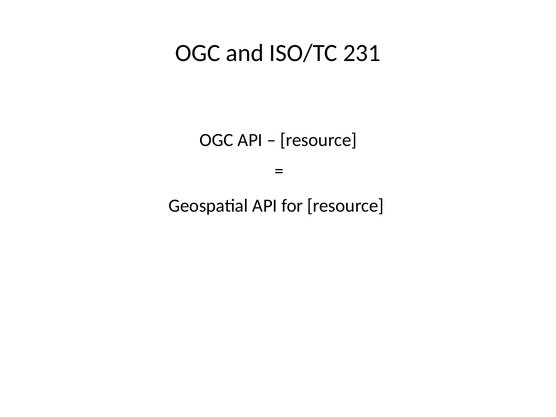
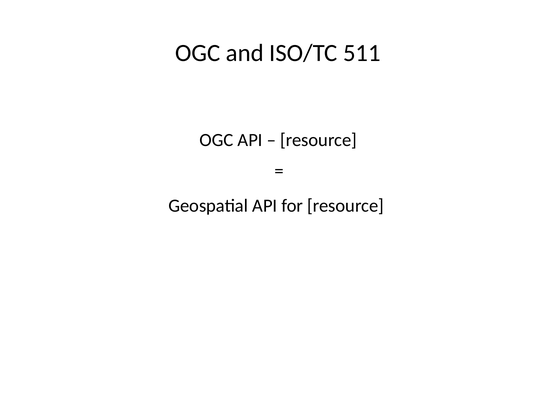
231: 231 -> 511 (362, 53)
